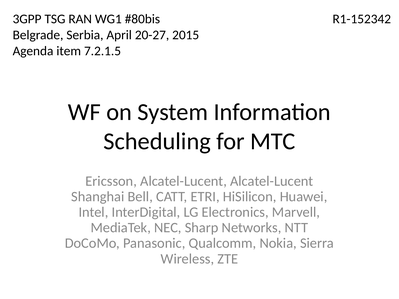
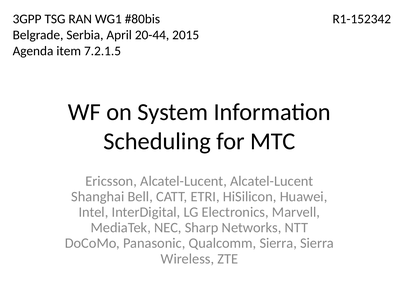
20-27: 20-27 -> 20-44 (152, 35)
Qualcomm Nokia: Nokia -> Sierra (278, 243)
